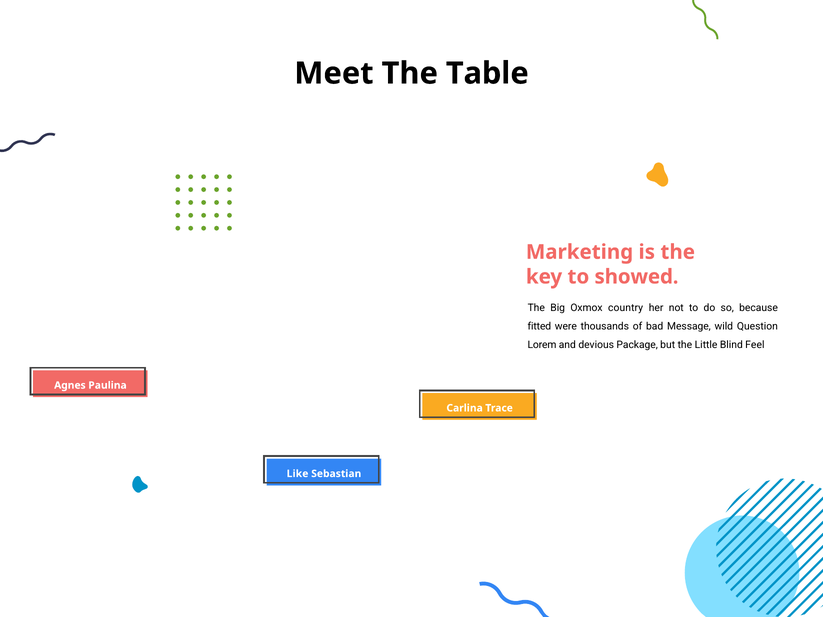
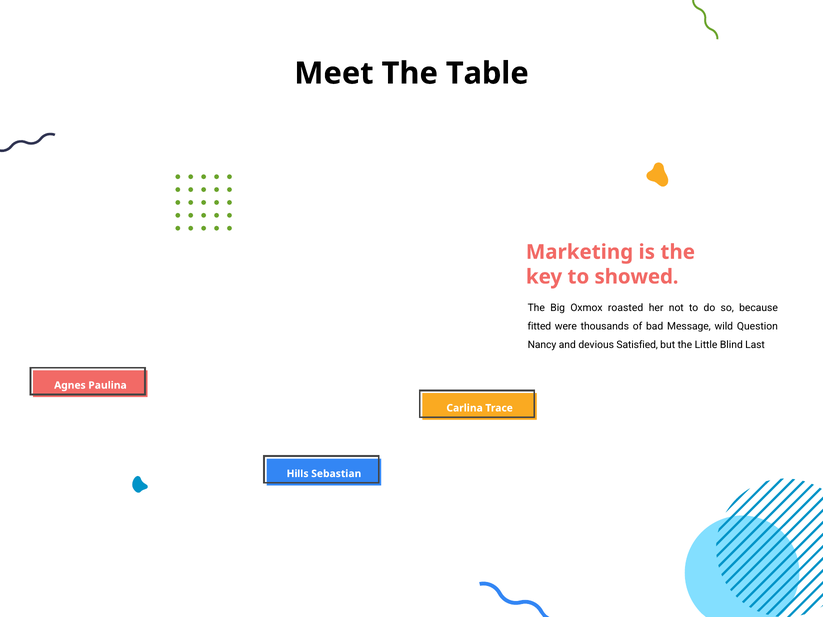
country: country -> roasted (626, 308)
Lorem: Lorem -> Nancy (542, 345)
Package: Package -> Satisfied (637, 345)
Feel: Feel -> Last (755, 345)
Like: Like -> Hills (298, 474)
